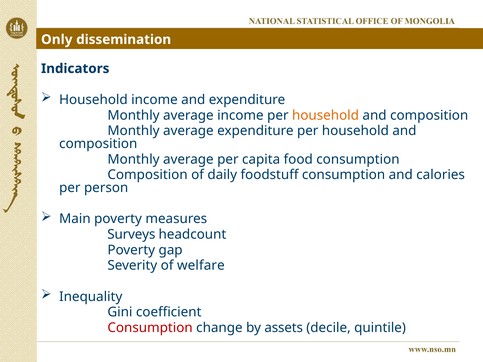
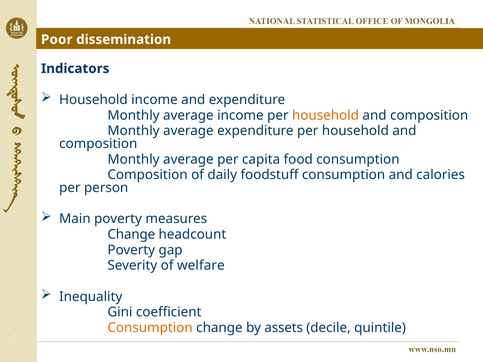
Only: Only -> Poor (57, 40)
Surveys: Surveys -> Change (131, 235)
Consumption colour: red -> orange (150, 328)
